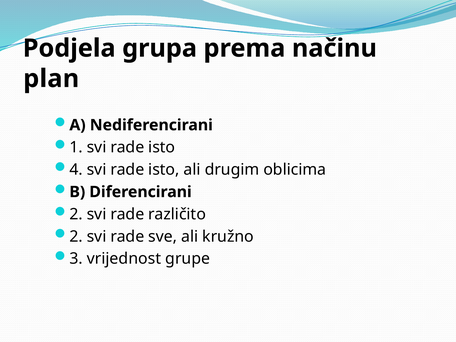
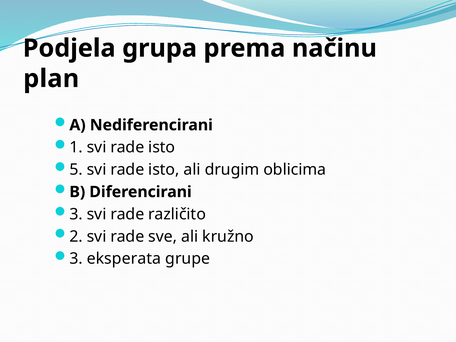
4: 4 -> 5 (76, 170)
2: 2 -> 3 (76, 214)
vrijednost: vrijednost -> eksperata (124, 259)
